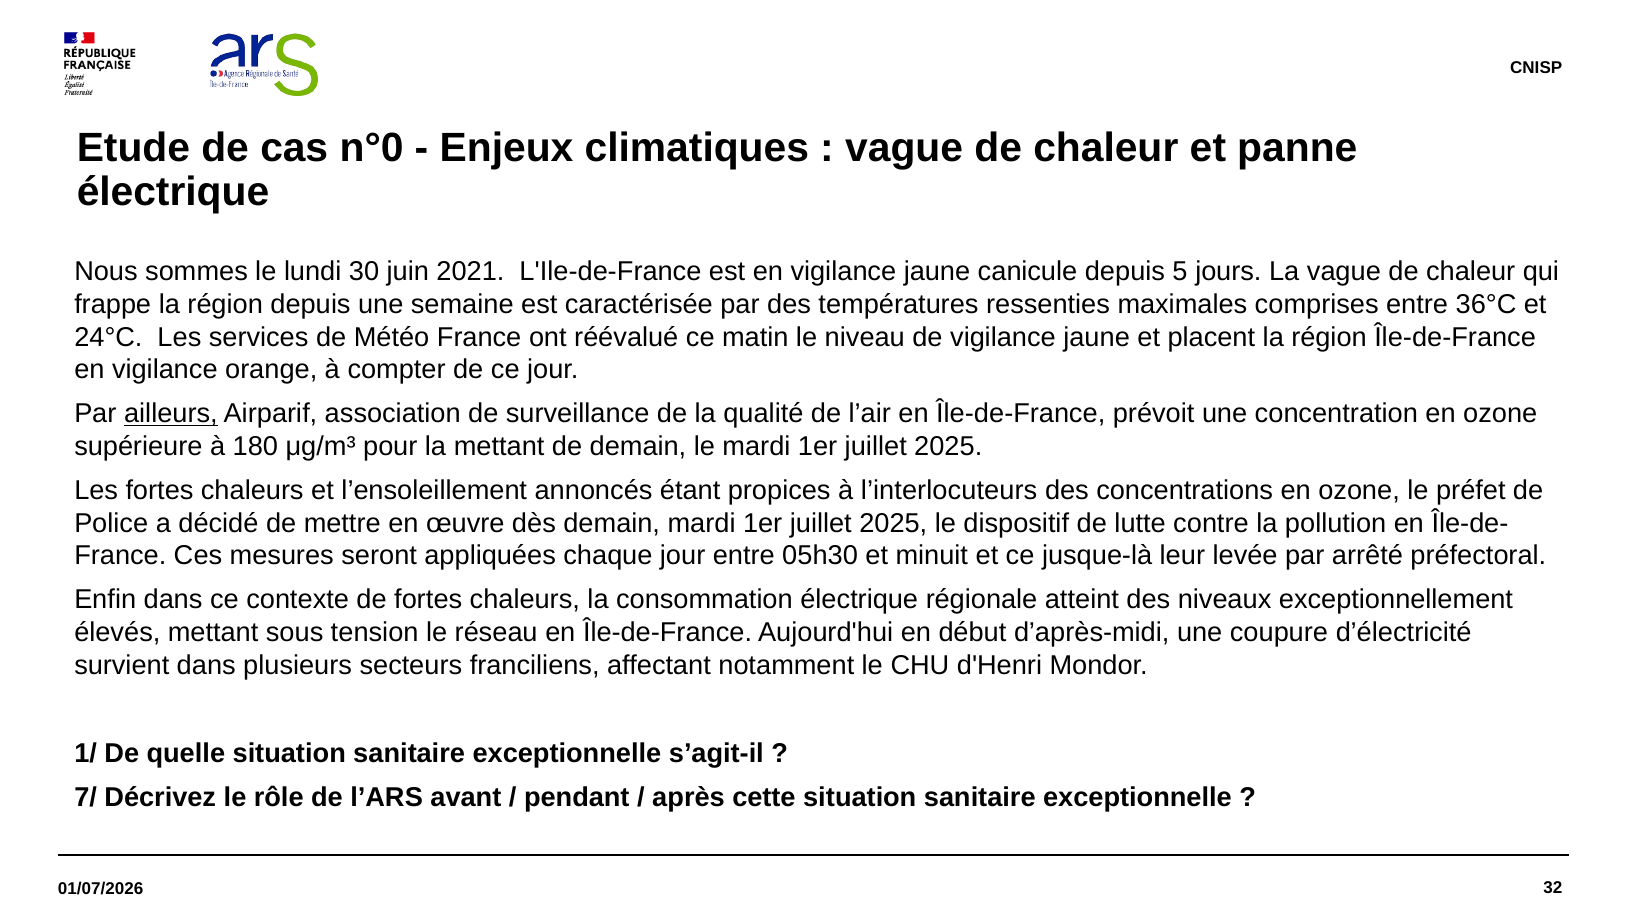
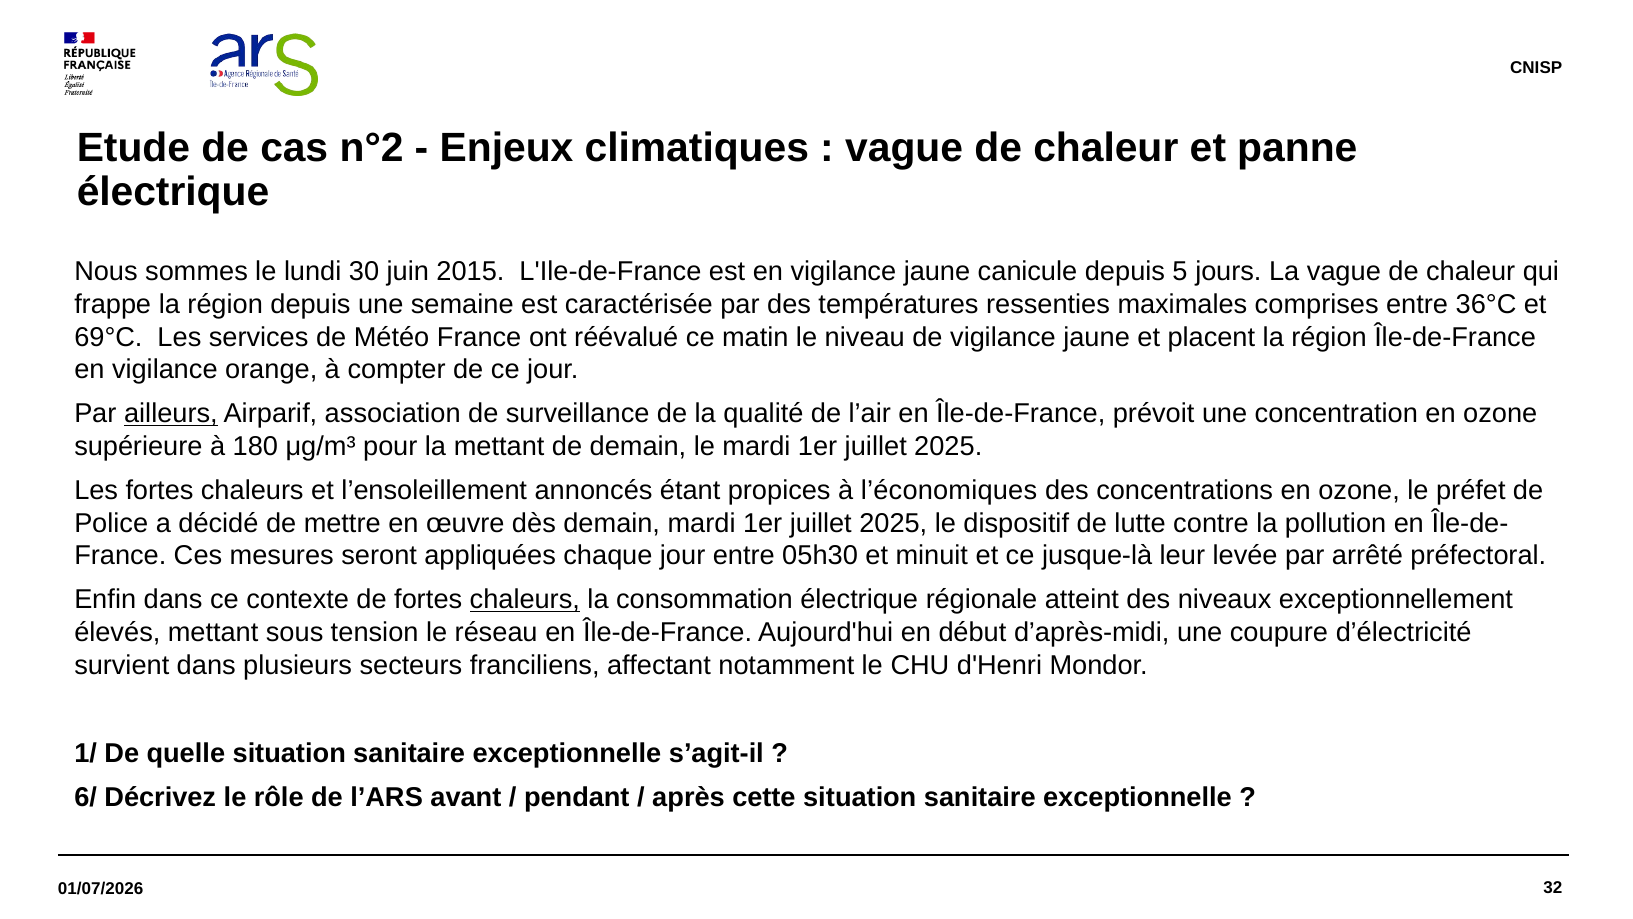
n°0: n°0 -> n°2 (372, 148)
2021: 2021 -> 2015 (470, 272)
24°C: 24°C -> 69°C (108, 337)
l’interlocuteurs: l’interlocuteurs -> l’économiques (949, 490)
chaleurs underline: none -> present (525, 600)
7/: 7/ -> 6/ (86, 797)
